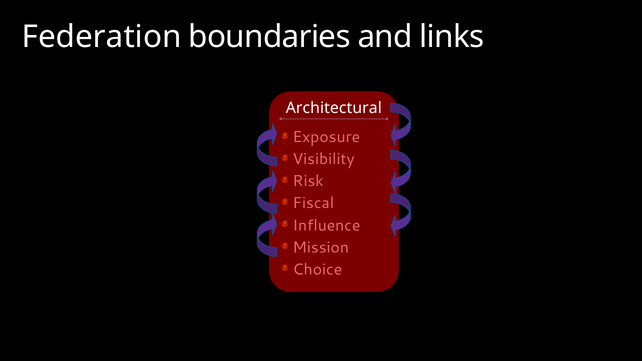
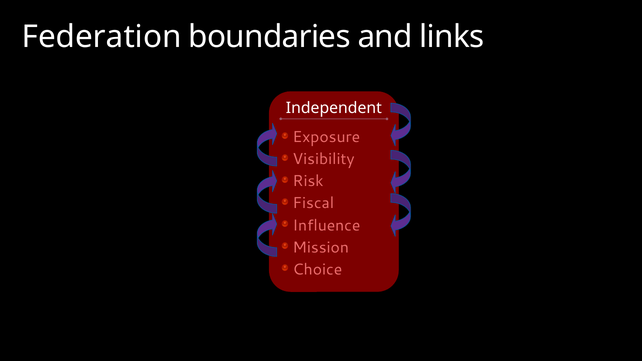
Architectural: Architectural -> Independent (334, 108)
